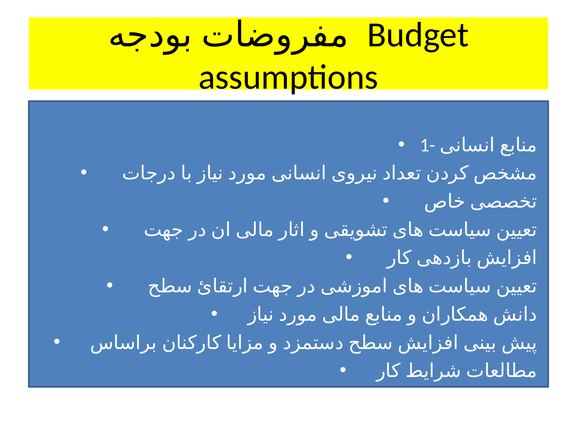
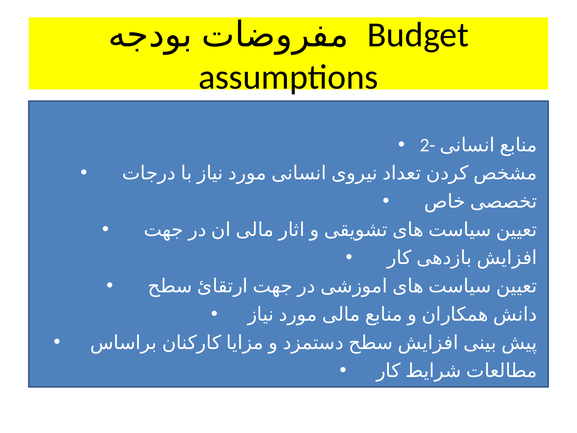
1-: 1- -> 2- (428, 145)
